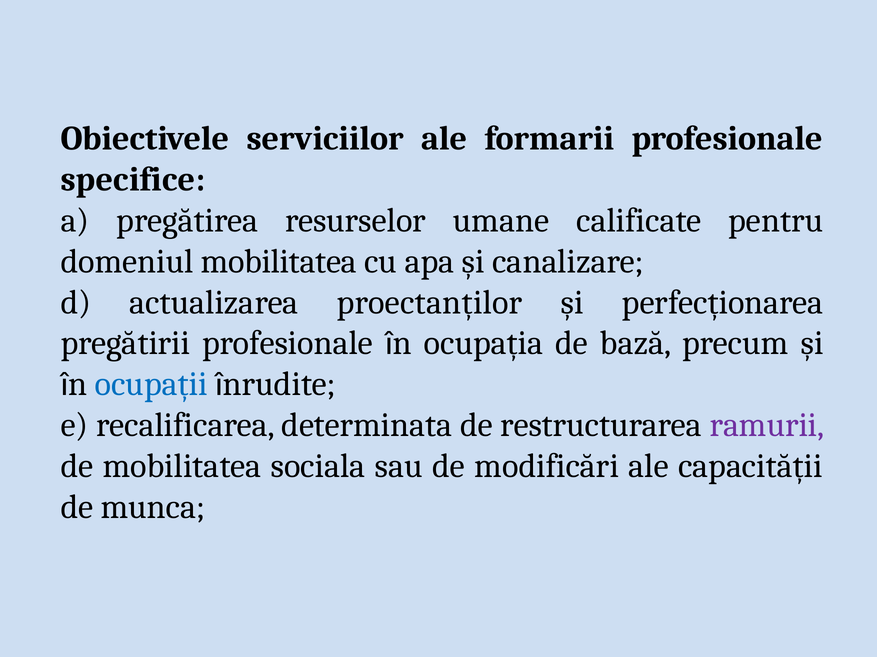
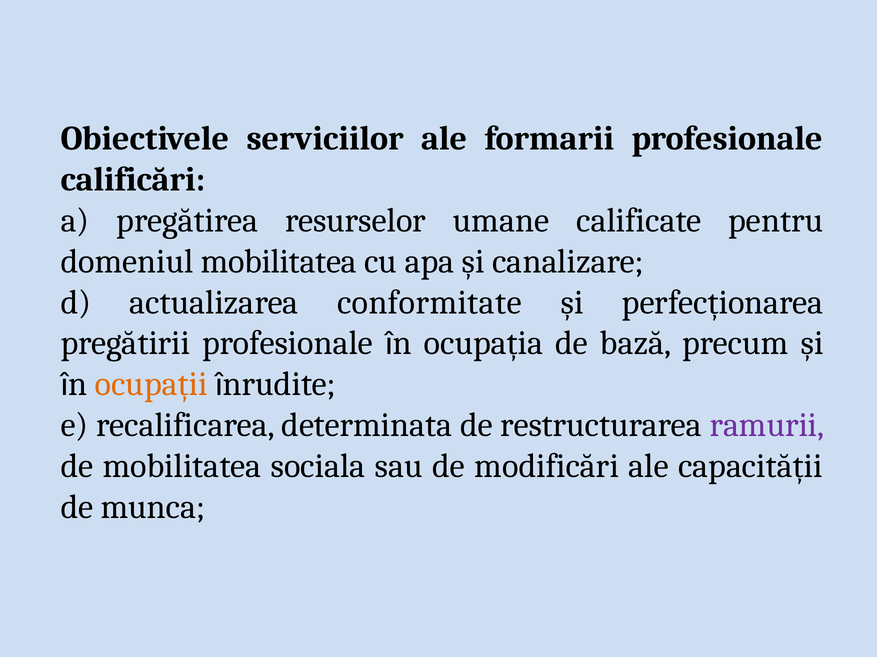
specifice: specifice -> calificări (133, 180)
proectanților: proectanților -> conformitate (429, 303)
ocupații colour: blue -> orange (151, 385)
